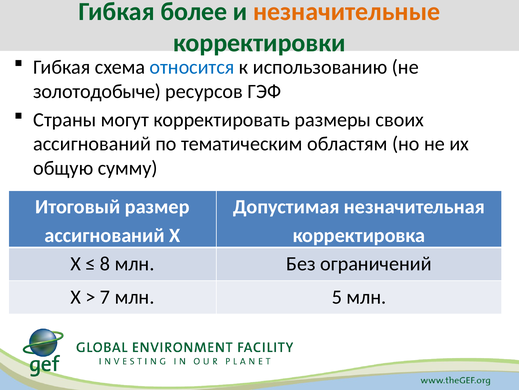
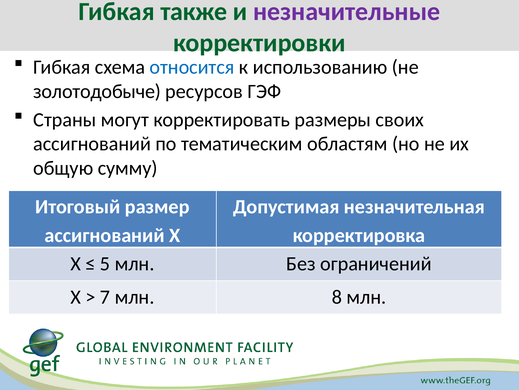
более: более -> также (194, 12)
незначительные colour: orange -> purple (347, 12)
8: 8 -> 5 (105, 263)
5: 5 -> 8 (337, 296)
